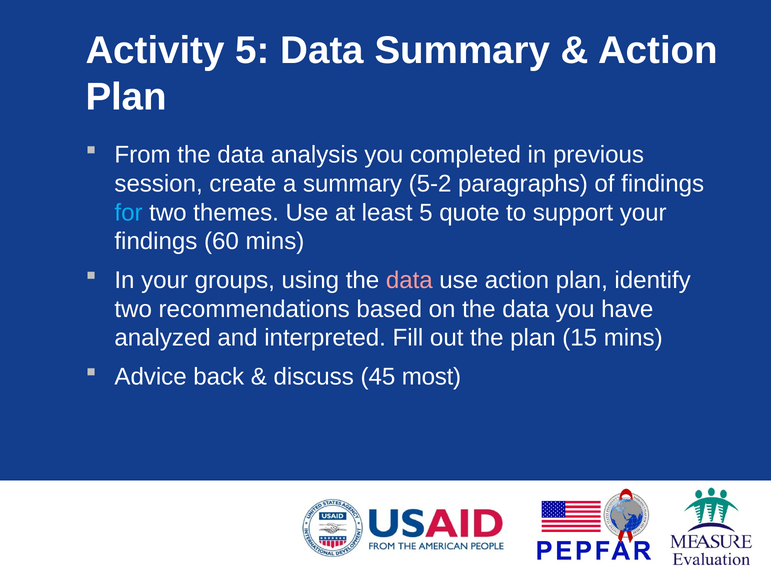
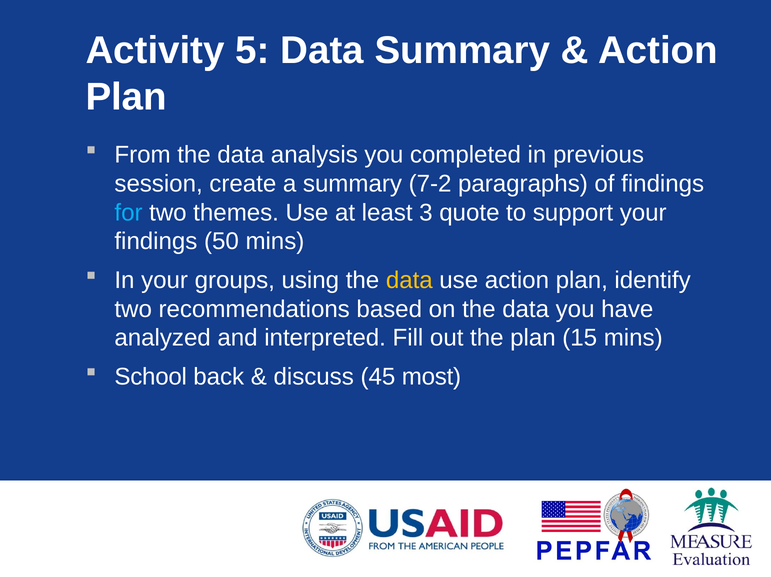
5-2: 5-2 -> 7-2 (430, 183)
least 5: 5 -> 3 (426, 212)
60: 60 -> 50 (221, 241)
data colour: pink -> yellow (409, 280)
Advice: Advice -> School (151, 376)
